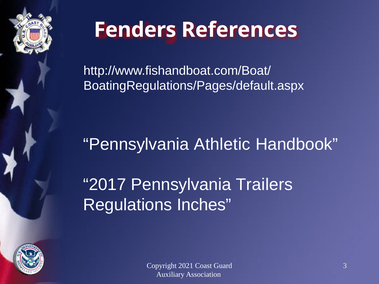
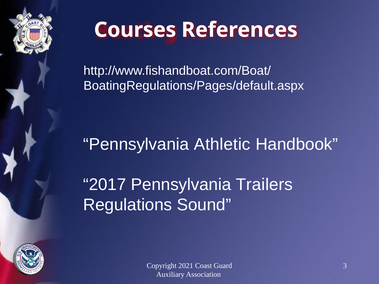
Fenders: Fenders -> Courses (135, 30)
Inches: Inches -> Sound (204, 205)
